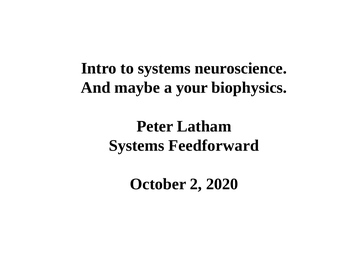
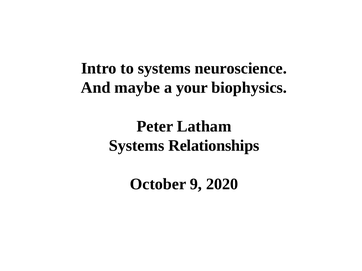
Feedforward: Feedforward -> Relationships (214, 146)
2: 2 -> 9 (196, 184)
